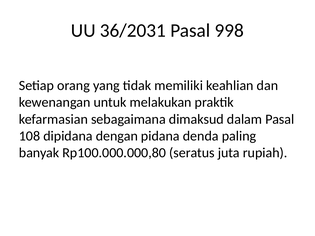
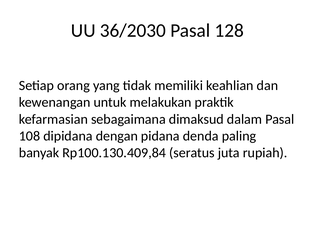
36/2031: 36/2031 -> 36/2030 (133, 30)
998: 998 -> 128 (229, 30)
Rp100.000.000,80: Rp100.000.000,80 -> Rp100.130.409,84 (114, 153)
